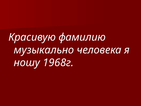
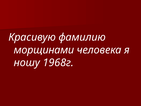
музыкально: музыкально -> морщинами (44, 50)
